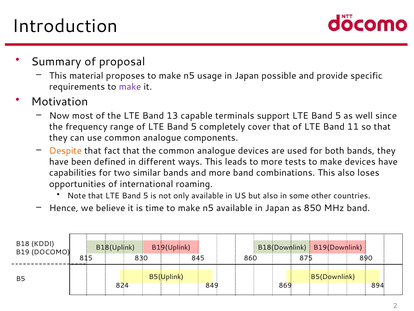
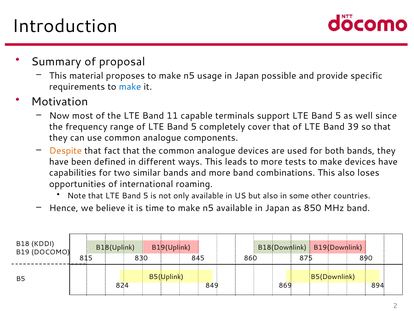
make colour: purple -> blue (130, 87)
13: 13 -> 11 (172, 116)
11: 11 -> 39 (353, 127)
